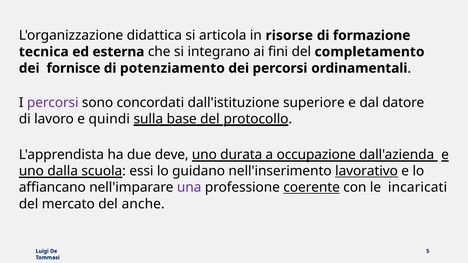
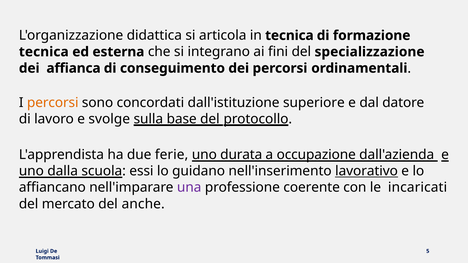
in risorse: risorse -> tecnica (289, 35)
completamento: completamento -> specializzazione (370, 52)
fornisce: fornisce -> affianca (73, 68)
potenziamento: potenziamento -> conseguimento (172, 68)
percorsi colour: purple -> orange (53, 103)
quindi: quindi -> svolge (109, 119)
deve: deve -> ferie (172, 155)
coerente underline: present -> none (312, 188)
